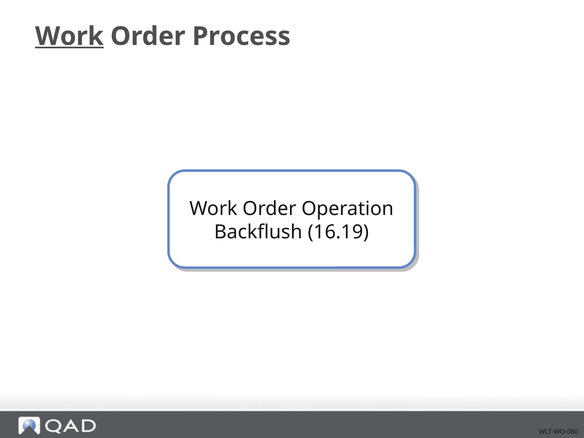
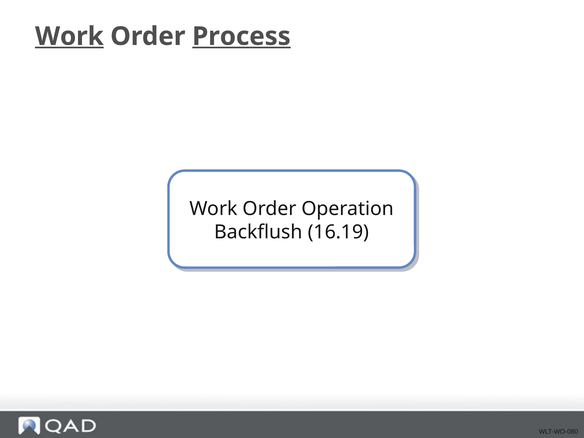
Process underline: none -> present (241, 36)
